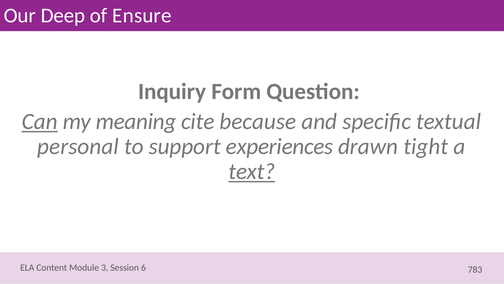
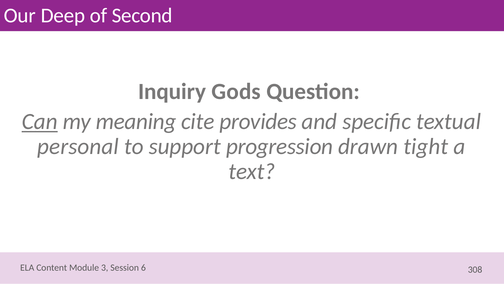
Ensure: Ensure -> Second (142, 16)
Form: Form -> Gods (236, 91)
because: because -> provides (258, 121)
experiences: experiences -> progression (280, 146)
text underline: present -> none (252, 171)
783: 783 -> 308 (475, 269)
